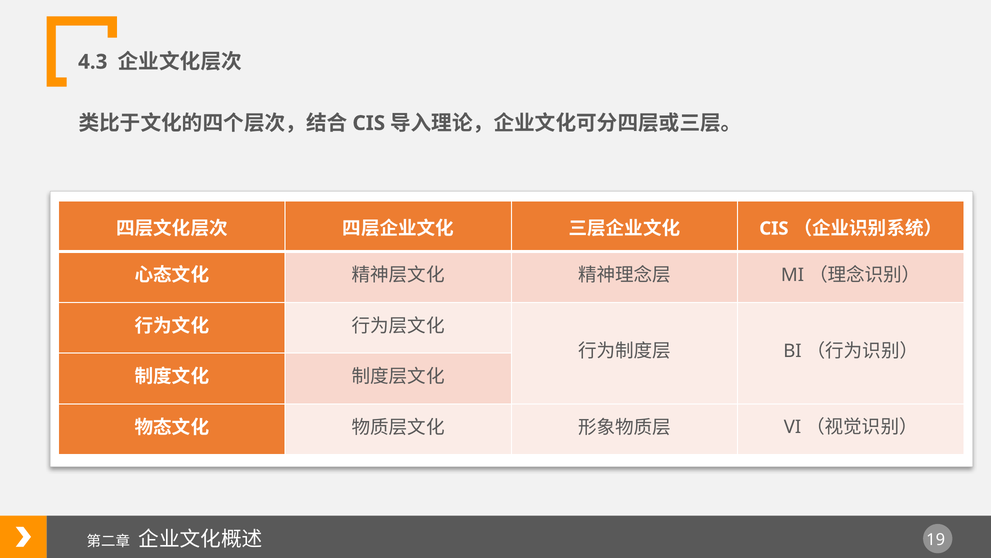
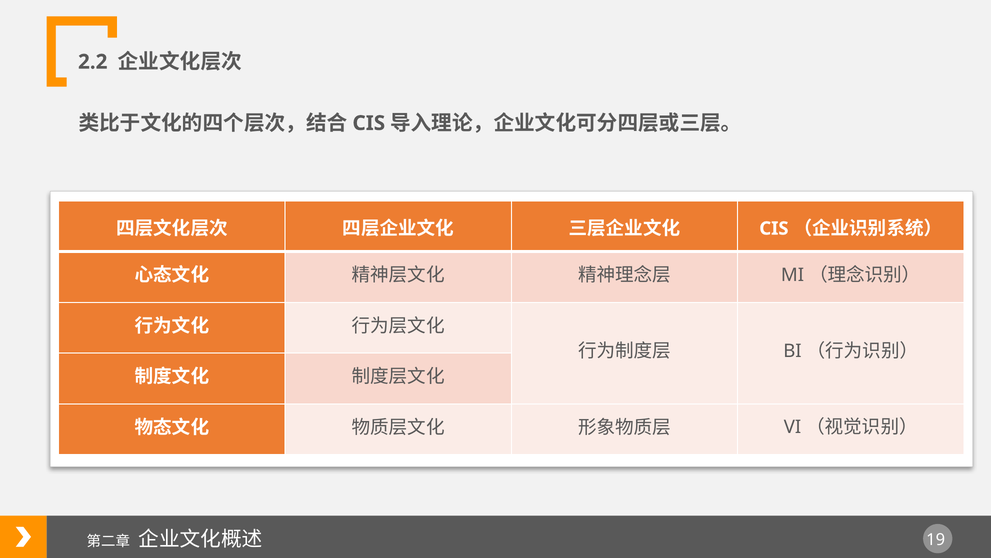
4.3: 4.3 -> 2.2 (93, 62)
